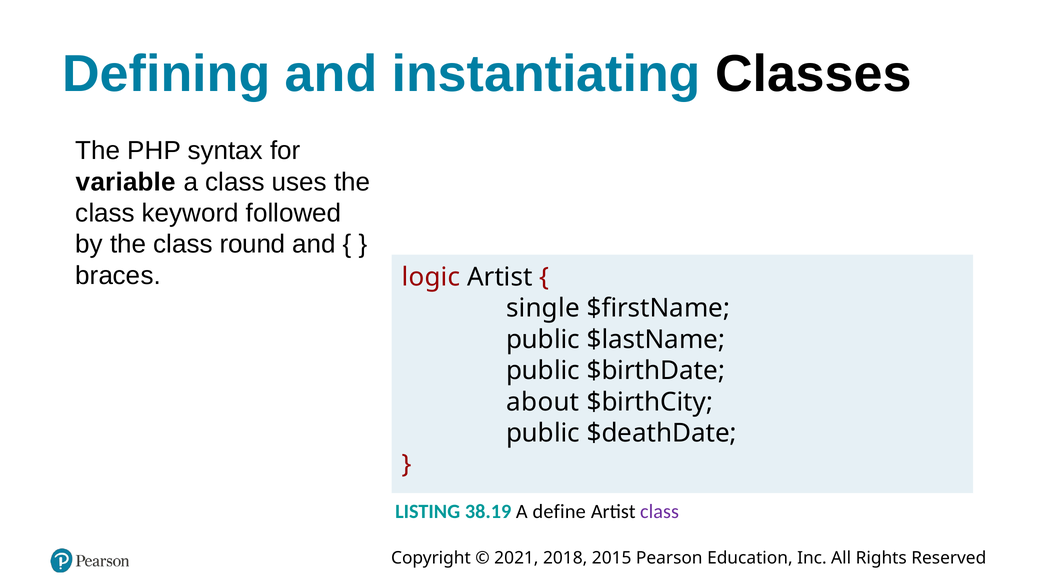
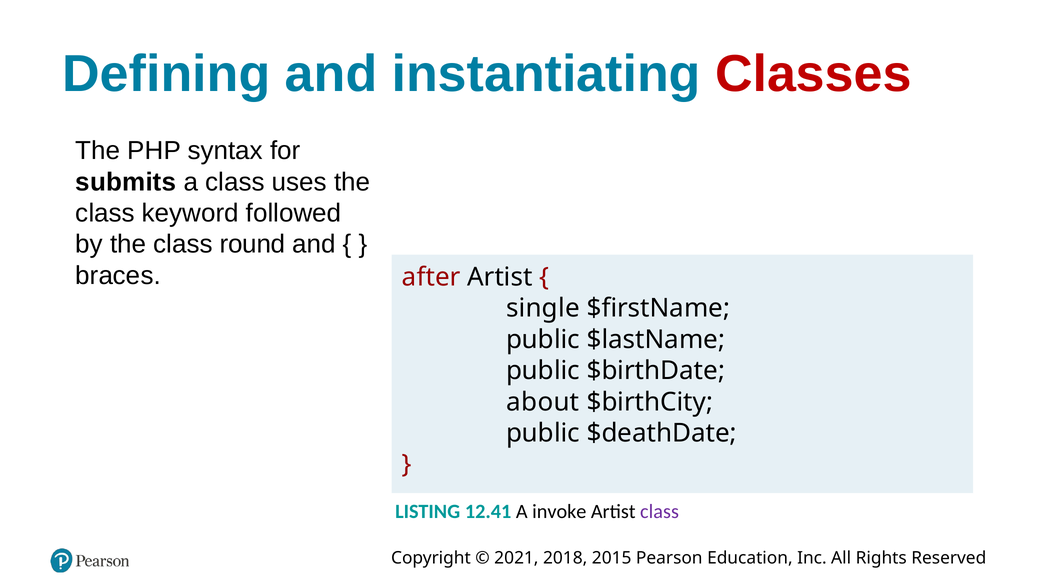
Classes colour: black -> red (813, 74)
variable: variable -> submits (126, 182)
logic: logic -> after (431, 277)
38.19: 38.19 -> 12.41 (488, 512)
define: define -> invoke (559, 512)
